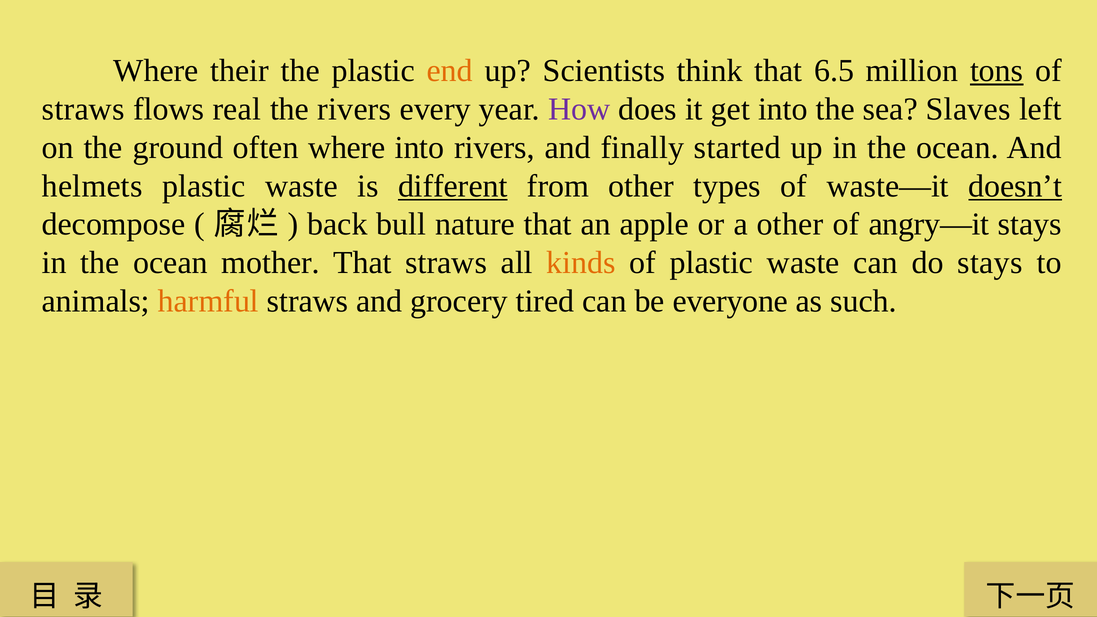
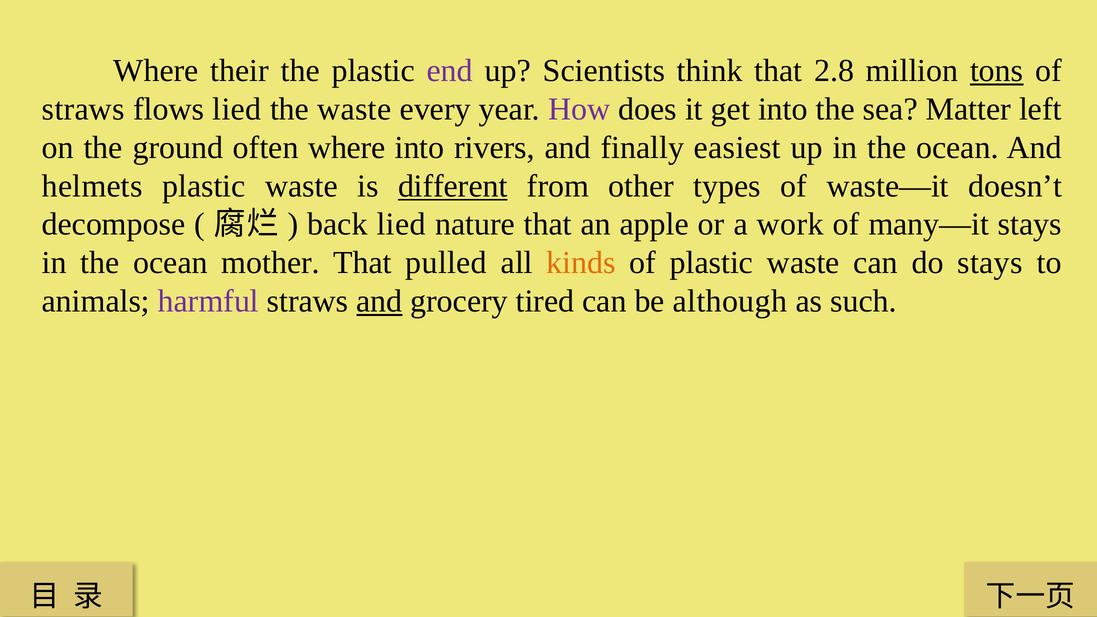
end colour: orange -> purple (450, 71)
6.5: 6.5 -> 2.8 (834, 71)
flows real: real -> lied (237, 109)
the rivers: rivers -> waste (354, 109)
Slaves: Slaves -> Matter (968, 109)
started: started -> easiest (737, 148)
doesn’t underline: present -> none (1015, 186)
back bull: bull -> lied (401, 224)
a other: other -> work (790, 224)
angry—it: angry—it -> many—it (929, 224)
That straws: straws -> pulled (446, 263)
harmful colour: orange -> purple (208, 301)
and underline: none -> present (379, 301)
everyone: everyone -> although (730, 301)
